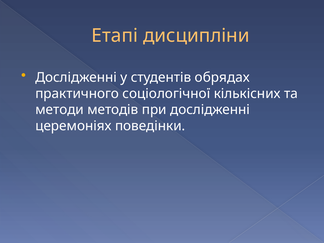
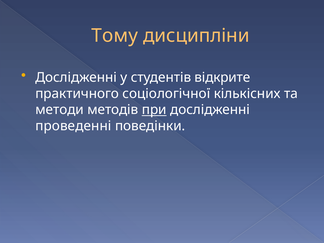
Етапі: Етапі -> Тому (115, 36)
обрядах: обрядах -> відкрите (222, 77)
при underline: none -> present (154, 110)
церемоніях: церемоніях -> проведенні (73, 126)
